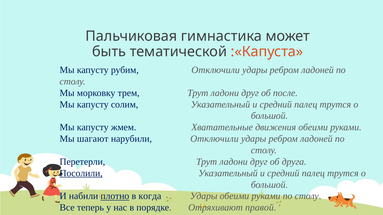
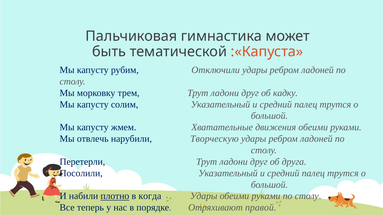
после: после -> кадку (285, 93)
шагают: шагают -> отвлечь (93, 139)
нарубили Отключили: Отключили -> Творческую (214, 139)
Посолили underline: present -> none (81, 174)
